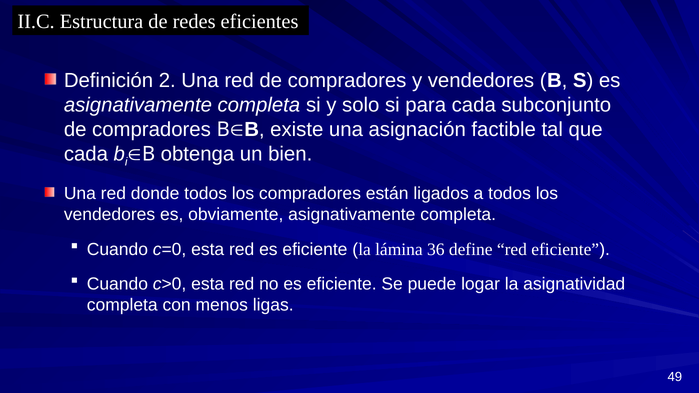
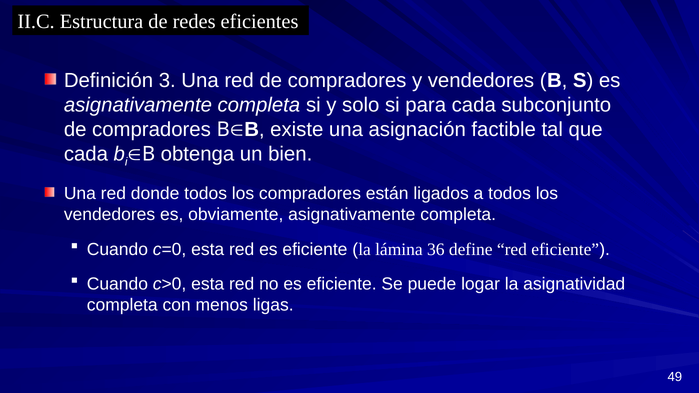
2: 2 -> 3 (167, 81)
